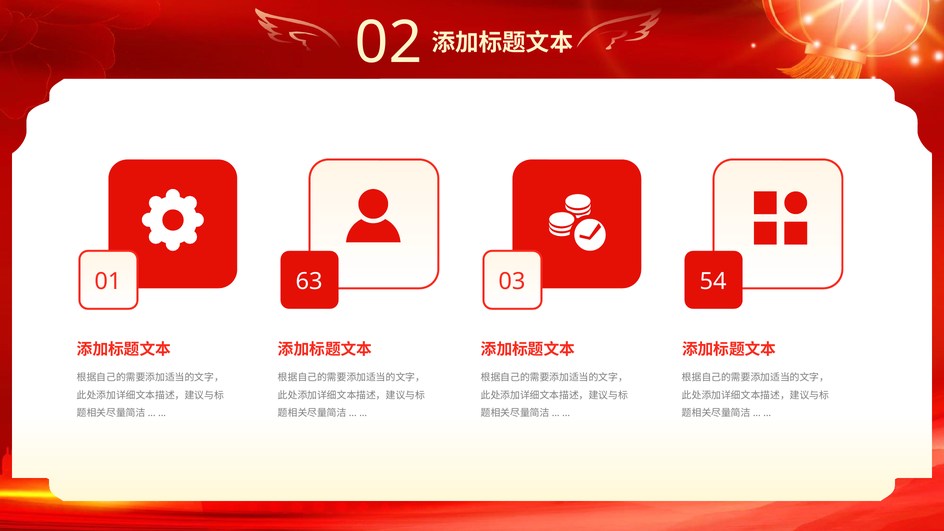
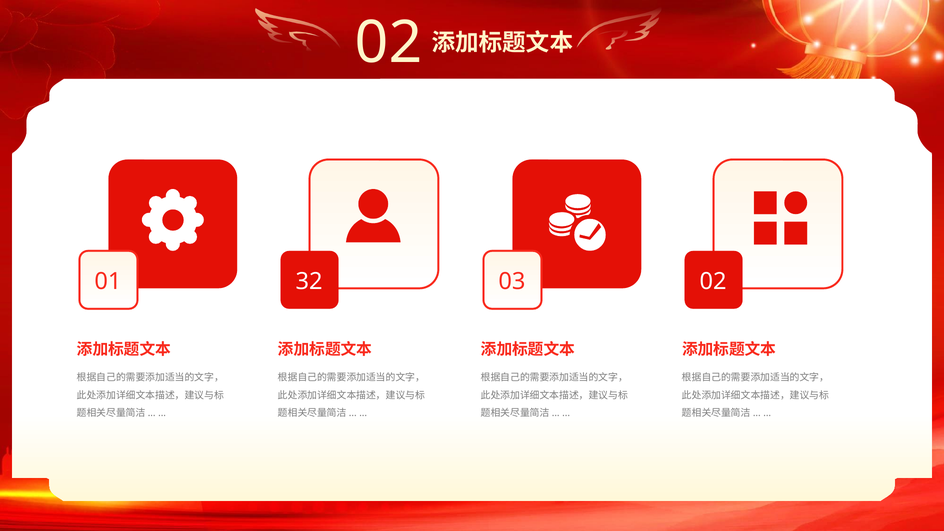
63: 63 -> 32 (309, 282)
03 54: 54 -> 02 (713, 282)
